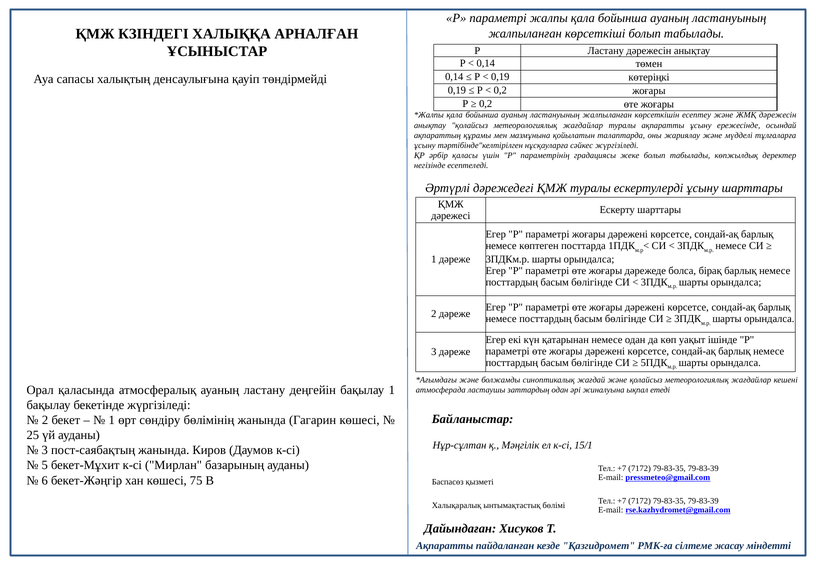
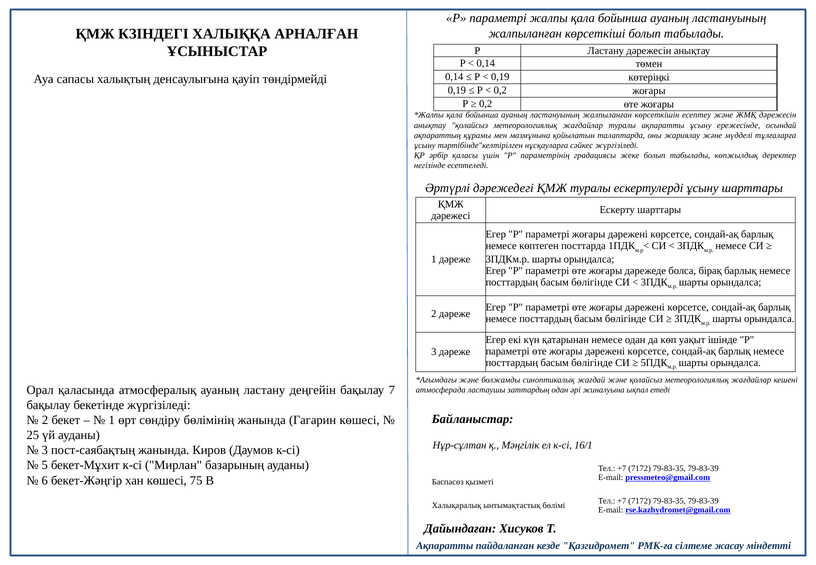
бақылау 1: 1 -> 7 (392, 390)
15/1: 15/1 -> 16/1 (583, 445)
